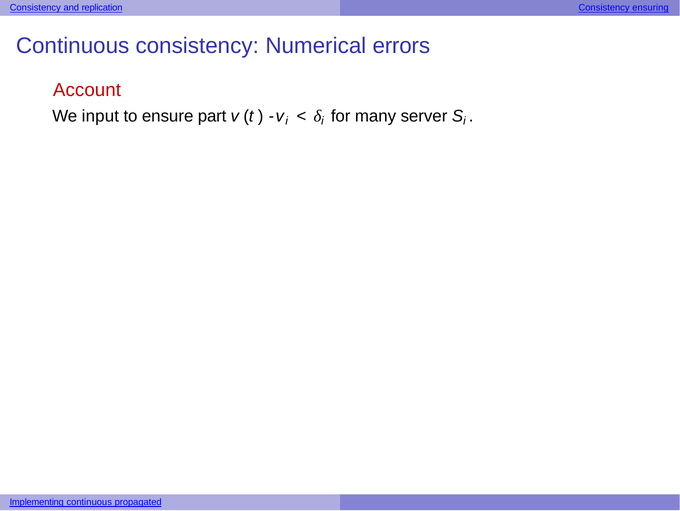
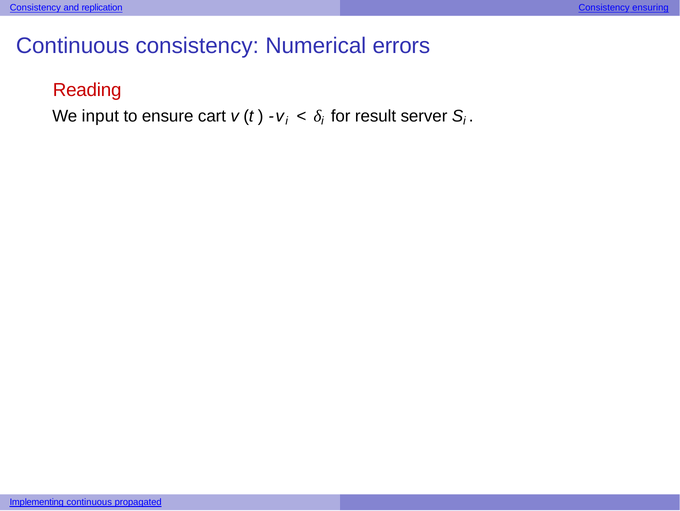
Account: Account -> Reading (87, 90)
part: part -> cart (212, 116)
many: many -> result (376, 116)
